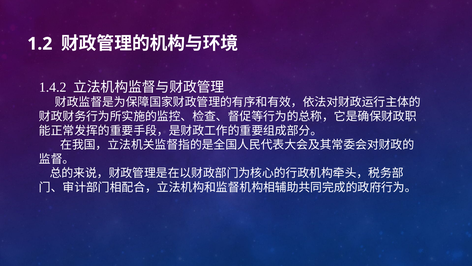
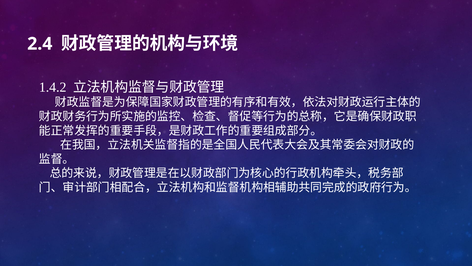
1.2: 1.2 -> 2.4 (40, 44)
